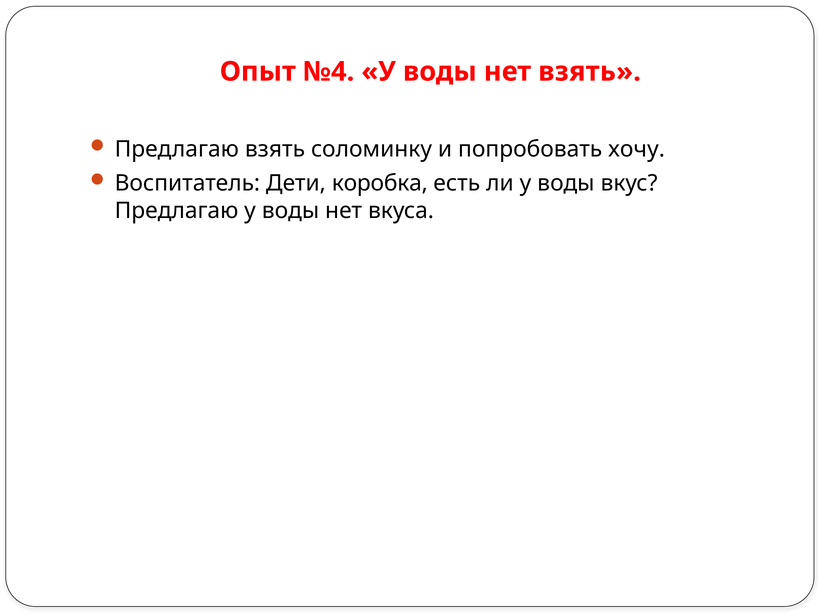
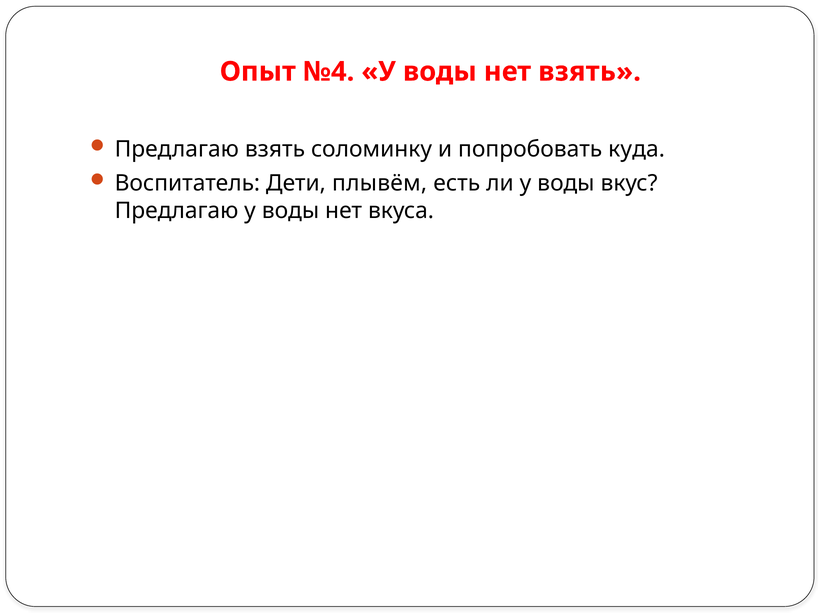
хочу: хочу -> куда (637, 149)
коробка: коробка -> плывём (380, 183)
